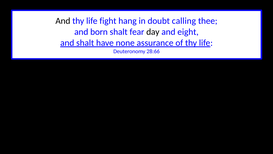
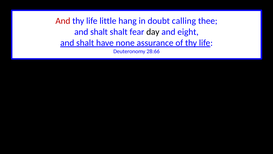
And colour: black -> red (63, 21)
fight: fight -> little (108, 21)
born: born -> shalt (99, 32)
